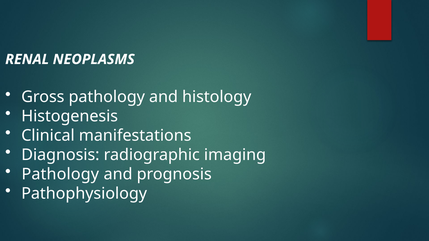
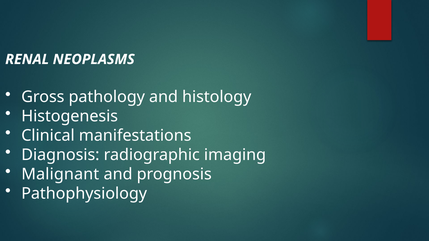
Pathology: Pathology -> Malignant (60, 174)
